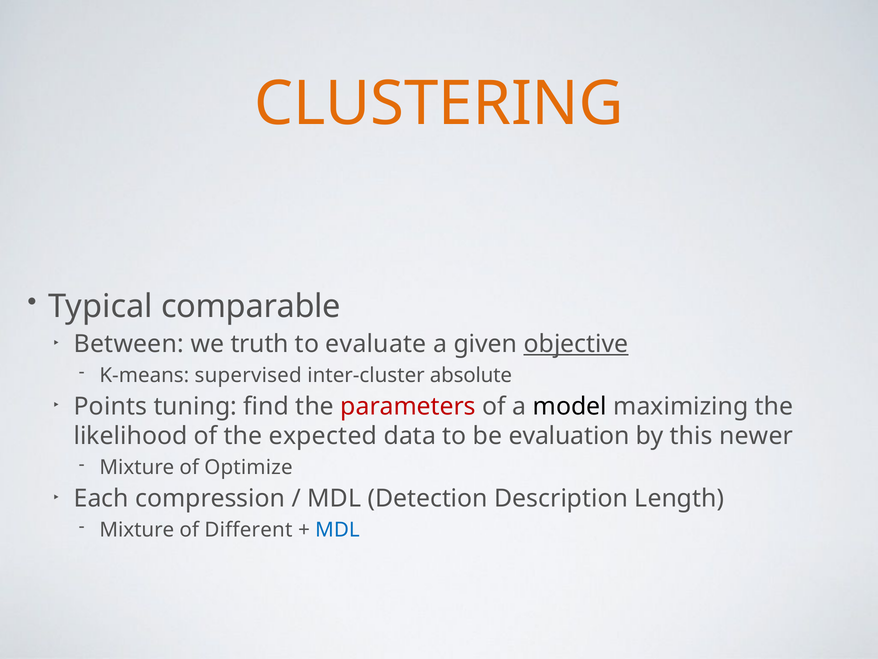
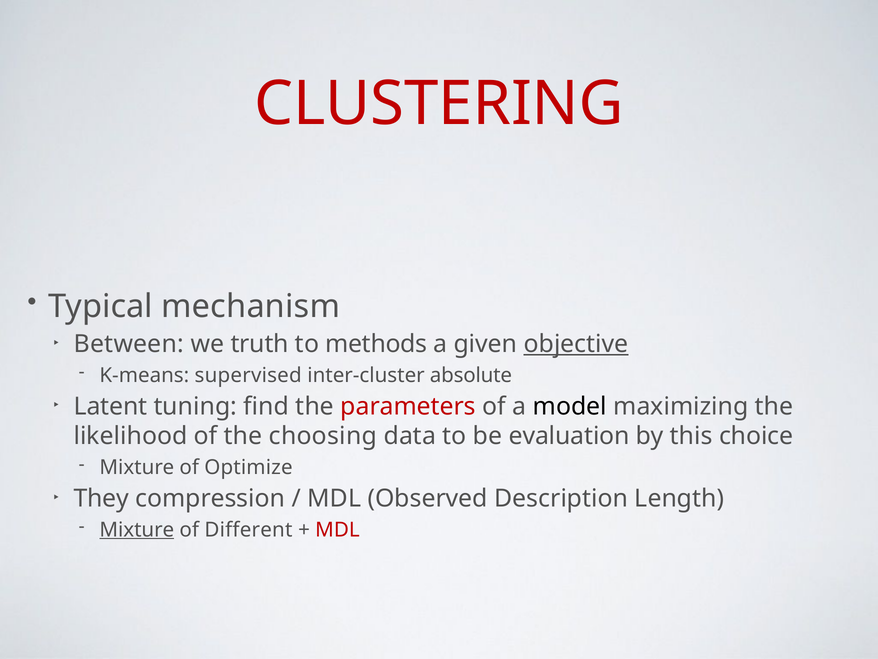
CLUSTERING colour: orange -> red (439, 104)
comparable: comparable -> mechanism (251, 306)
evaluate: evaluate -> methods (376, 344)
Points: Points -> Latent (110, 406)
expected: expected -> choosing (323, 436)
newer: newer -> choice (756, 436)
Each: Each -> They (101, 498)
Detection: Detection -> Observed (428, 498)
Mixture underline: none -> present (137, 529)
MDL colour: blue -> red (337, 529)
